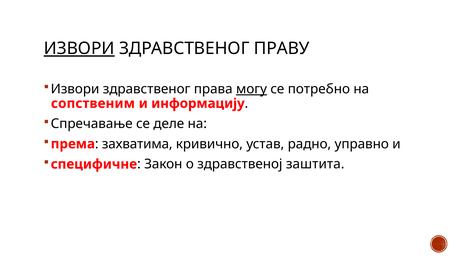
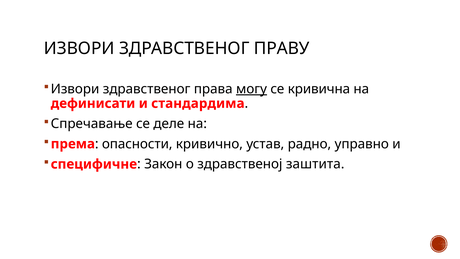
ИЗВОРИ underline: present -> none (79, 49)
потребно: потребно -> кривична (319, 89)
сопственим: сопственим -> дефинисати (93, 103)
информацију: информацију -> стандардима (198, 103)
захватима: захватима -> опасности (137, 144)
